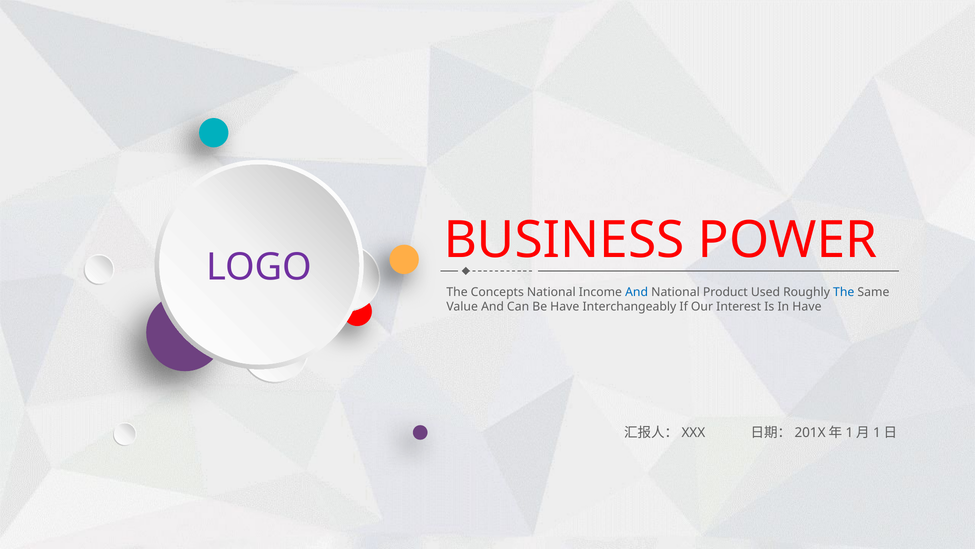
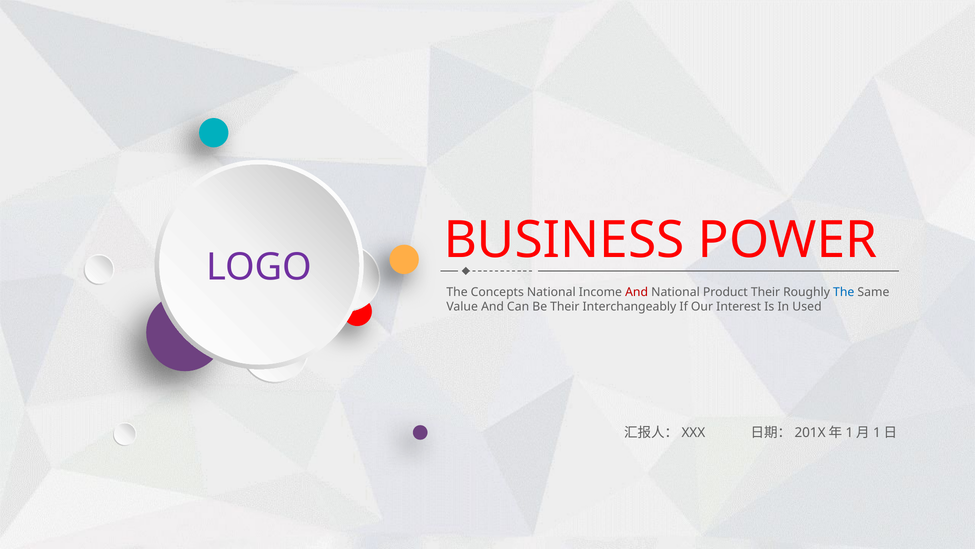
And colour: blue -> red (637, 292)
Product Used: Used -> Their (766, 292)
Be Have: Have -> Their (565, 307)
In Have: Have -> Used (807, 307)
